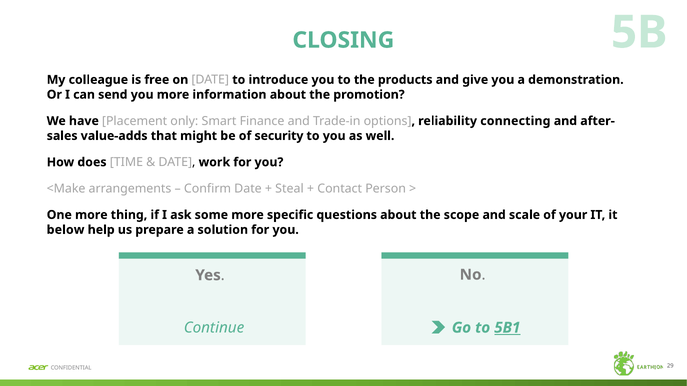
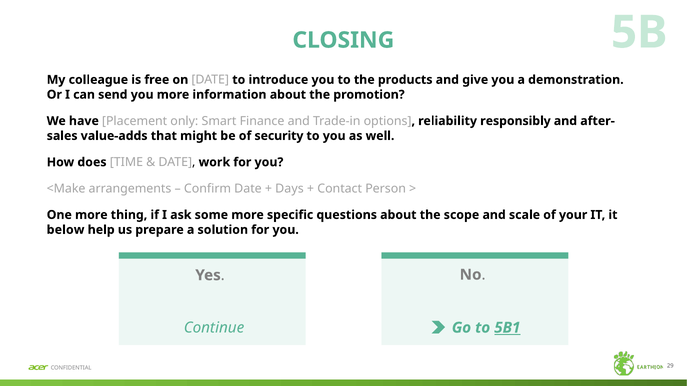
connecting: connecting -> responsibly (515, 121)
Steal: Steal -> Days (289, 189)
